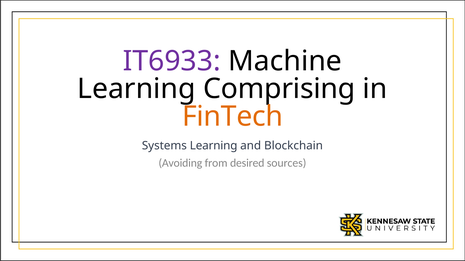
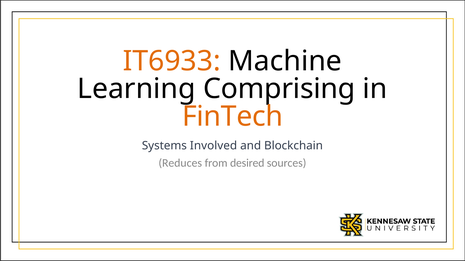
IT6933 colour: purple -> orange (172, 61)
Systems Learning: Learning -> Involved (214, 146)
Avoiding: Avoiding -> Reduces (180, 163)
